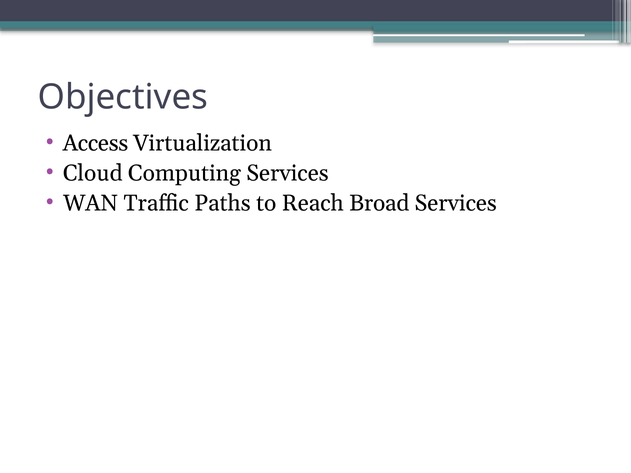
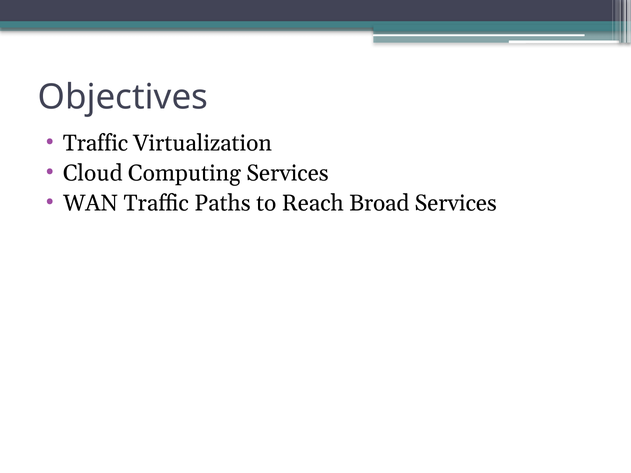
Access: Access -> Traffic (95, 143)
